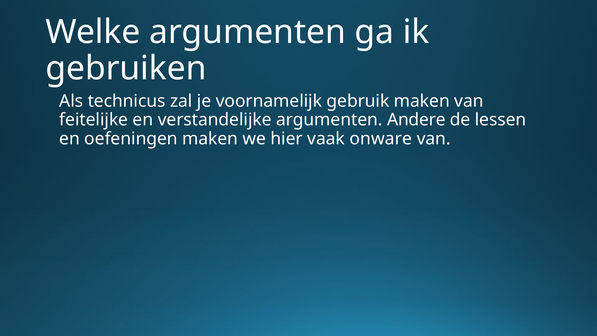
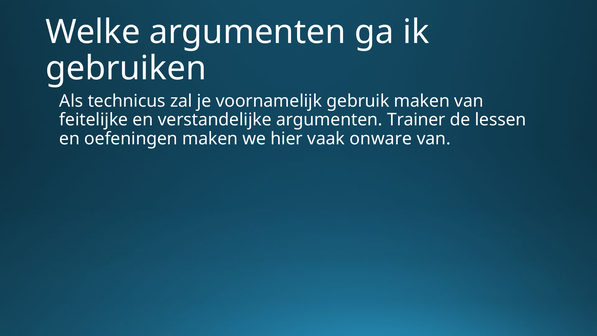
Andere: Andere -> Trainer (416, 120)
